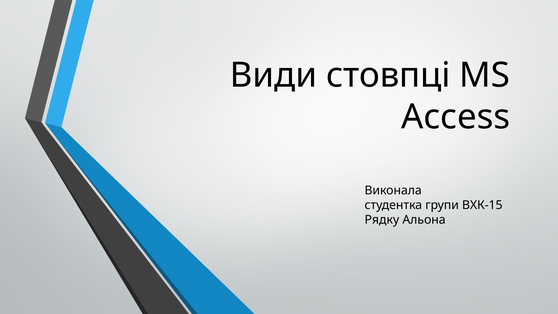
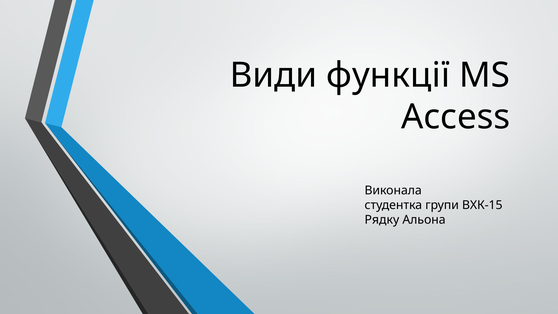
стовпці: стовпці -> функції (388, 75)
